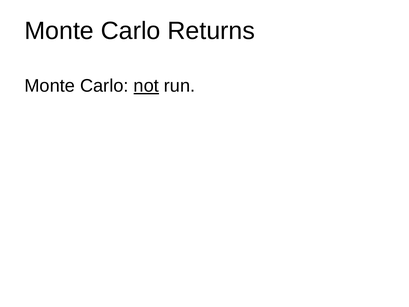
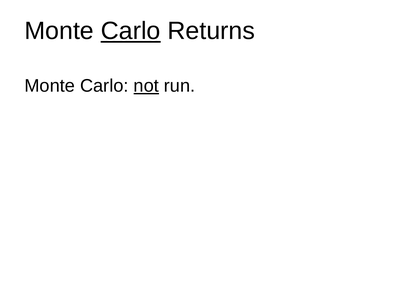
Carlo underline: none -> present (131, 31)
